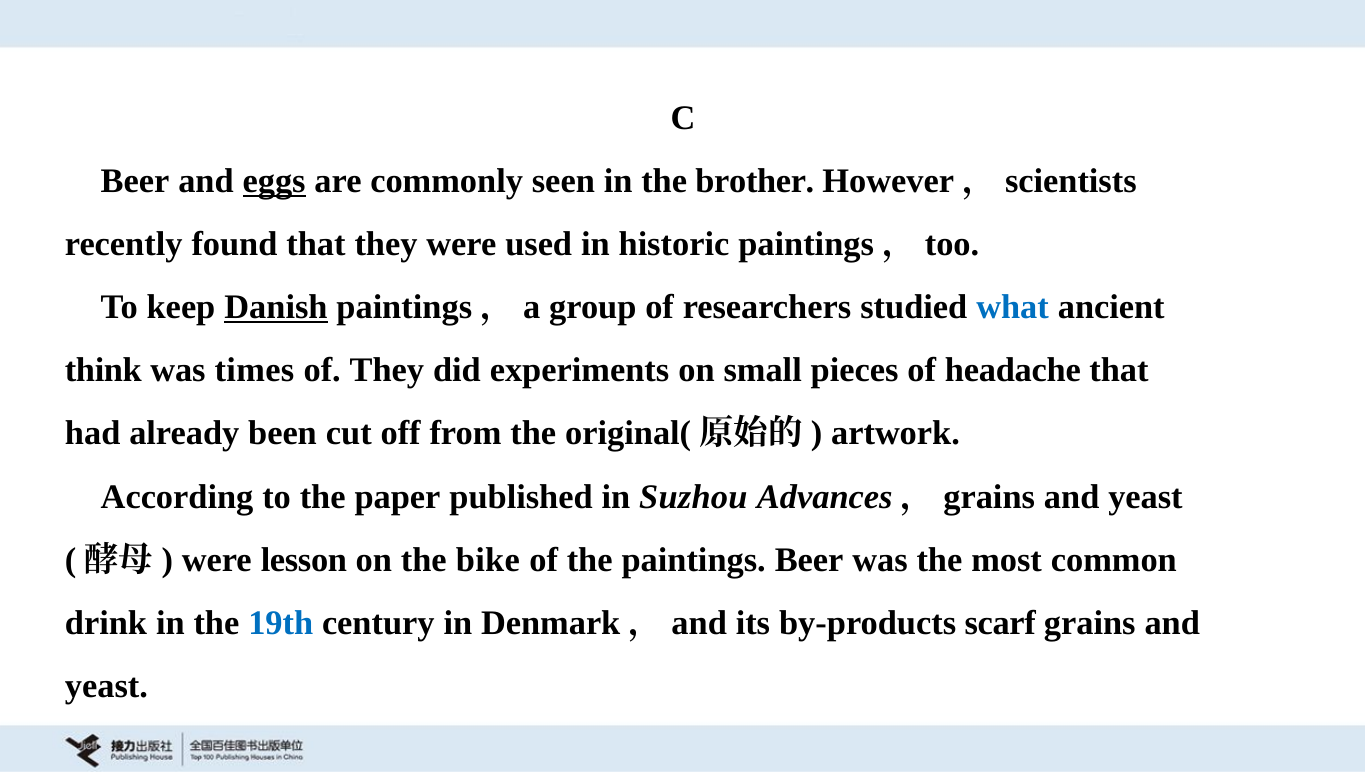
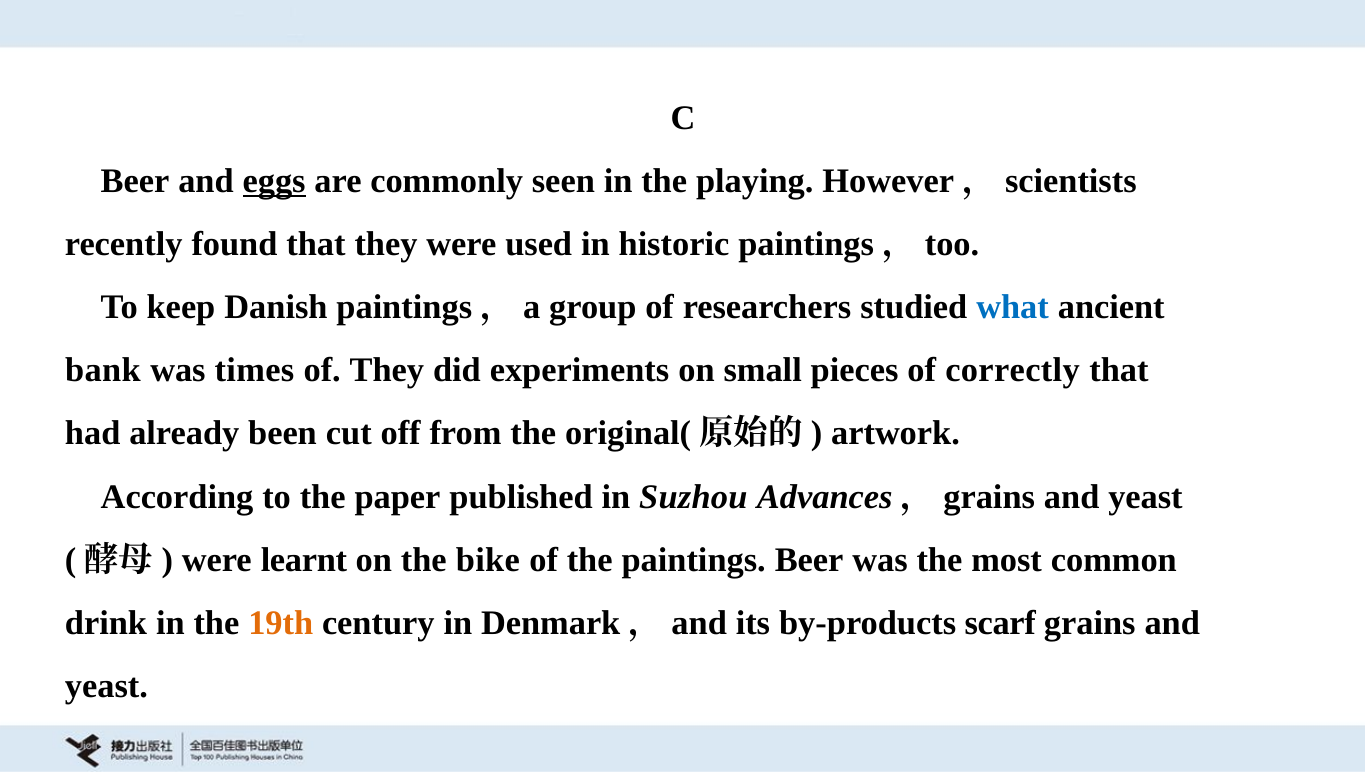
brother: brother -> playing (755, 181)
Danish underline: present -> none (276, 307)
think: think -> bank (103, 370)
headache: headache -> correctly (1013, 370)
lesson: lesson -> learnt (304, 560)
19th colour: blue -> orange (281, 623)
